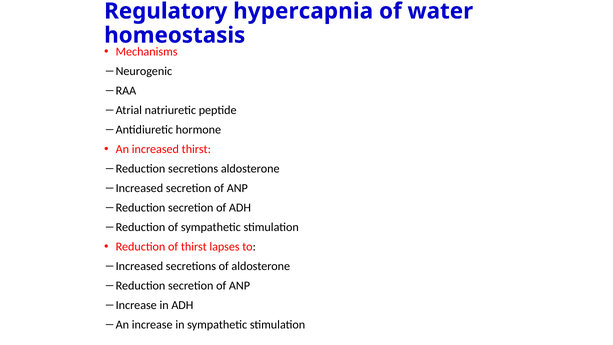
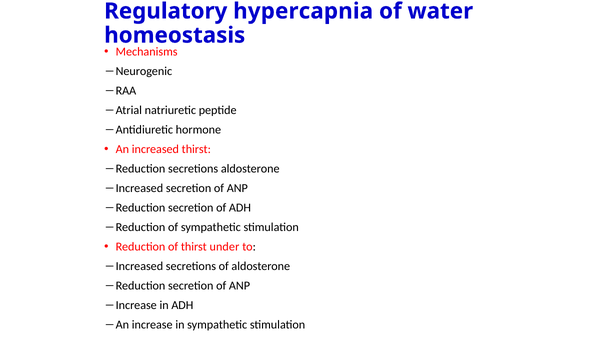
lapses: lapses -> under (224, 247)
